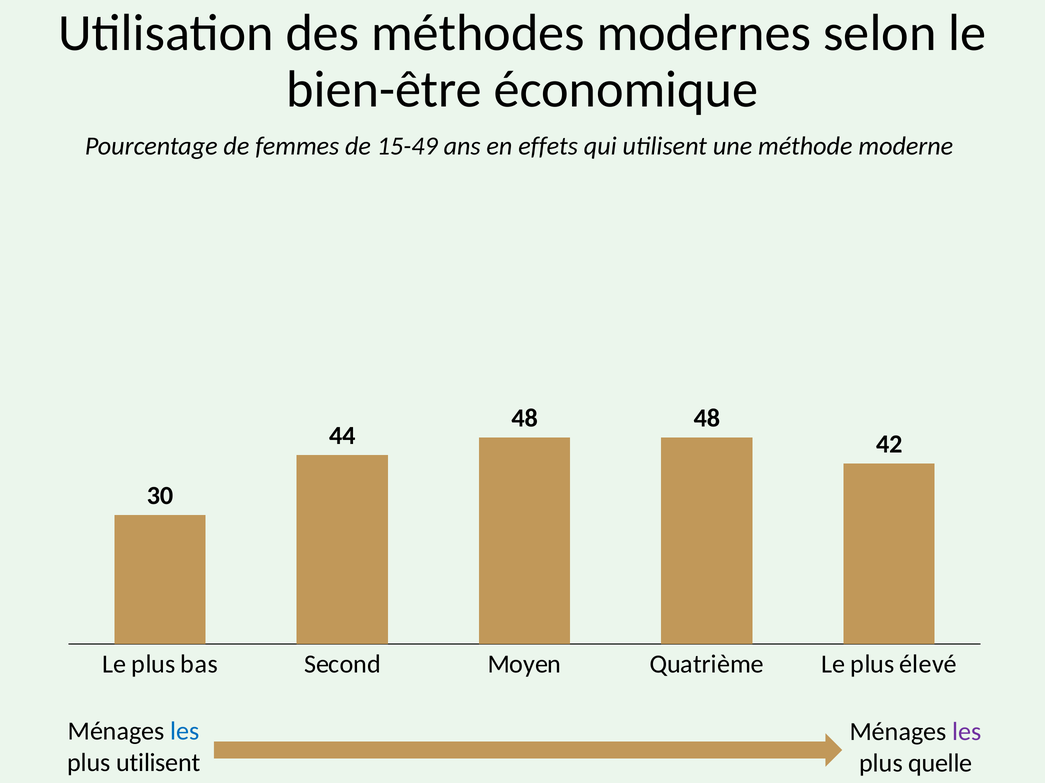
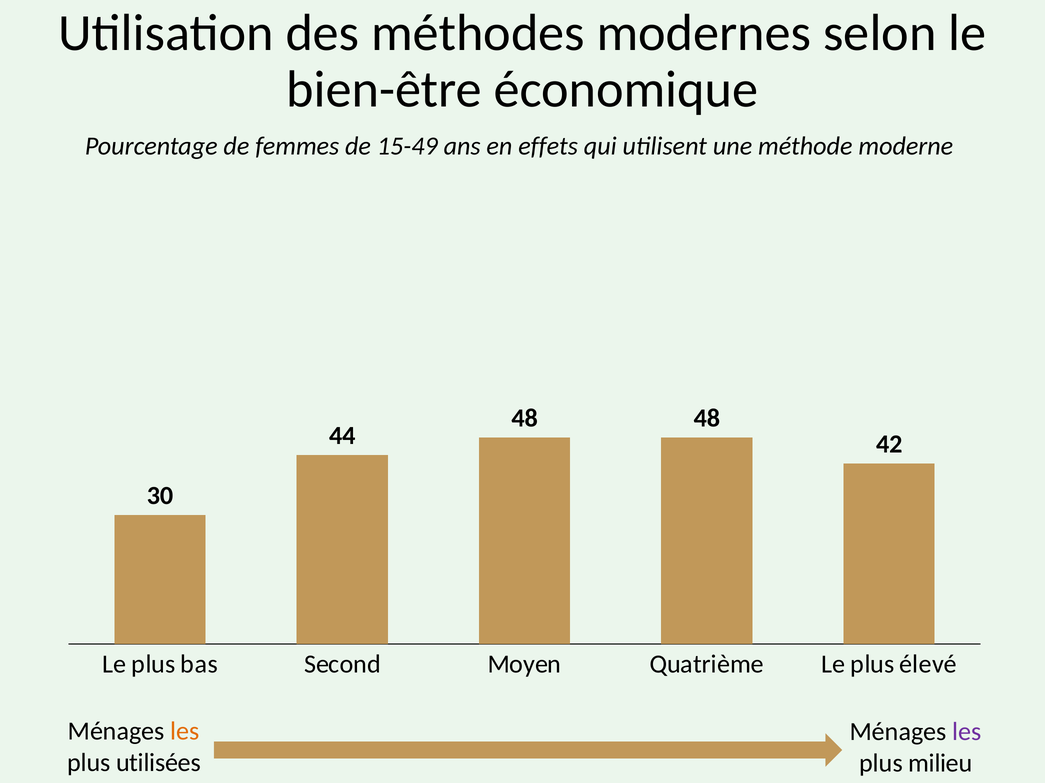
les colour: blue -> orange (185, 732)
plus utilisent: utilisent -> utilisées (158, 763)
quelle: quelle -> milieu (940, 764)
